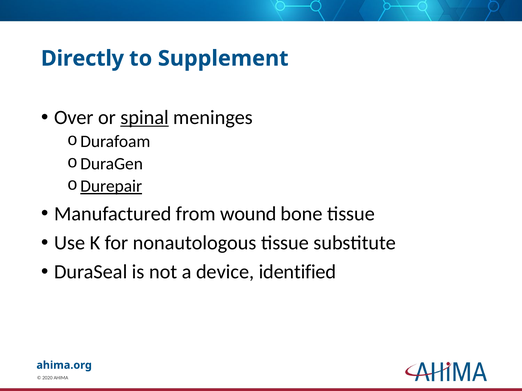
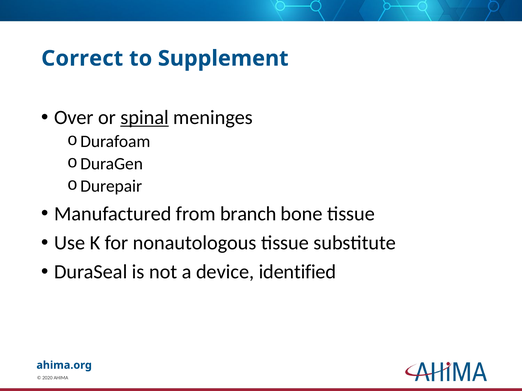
Directly: Directly -> Correct (82, 59)
Durepair underline: present -> none (111, 186)
wound: wound -> branch (248, 214)
